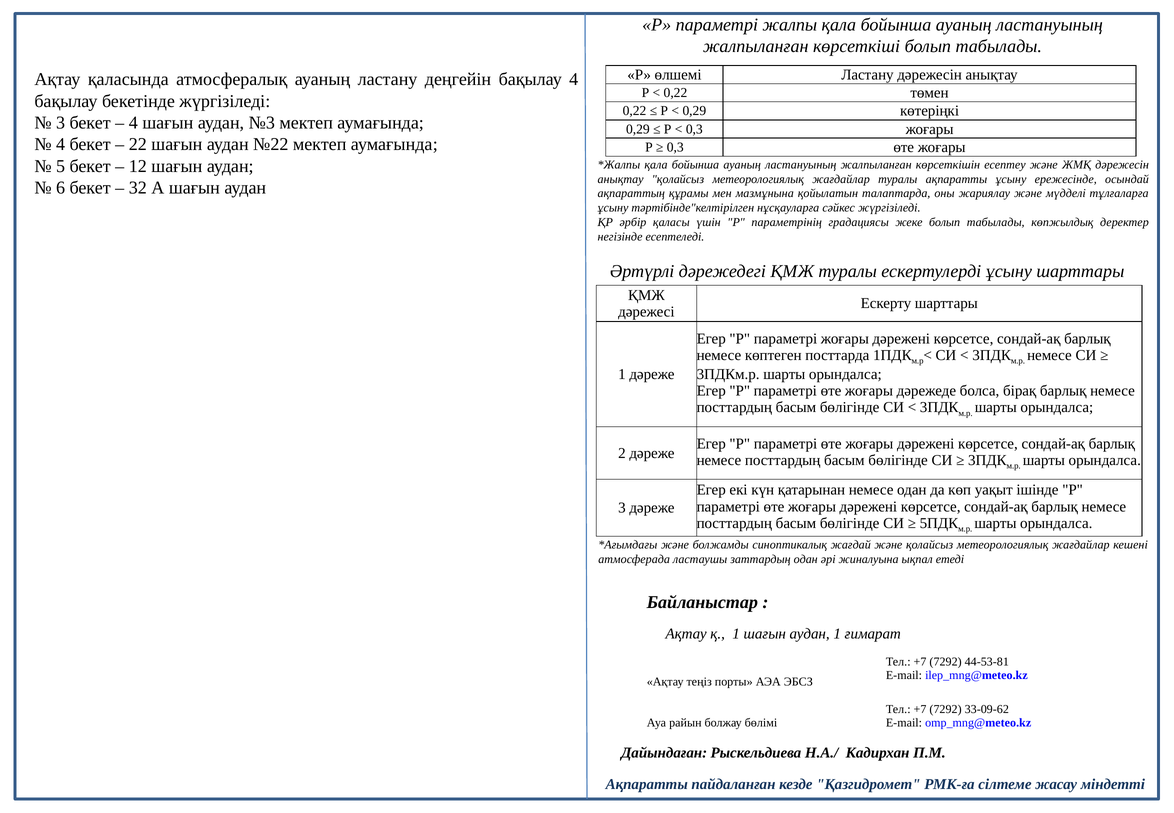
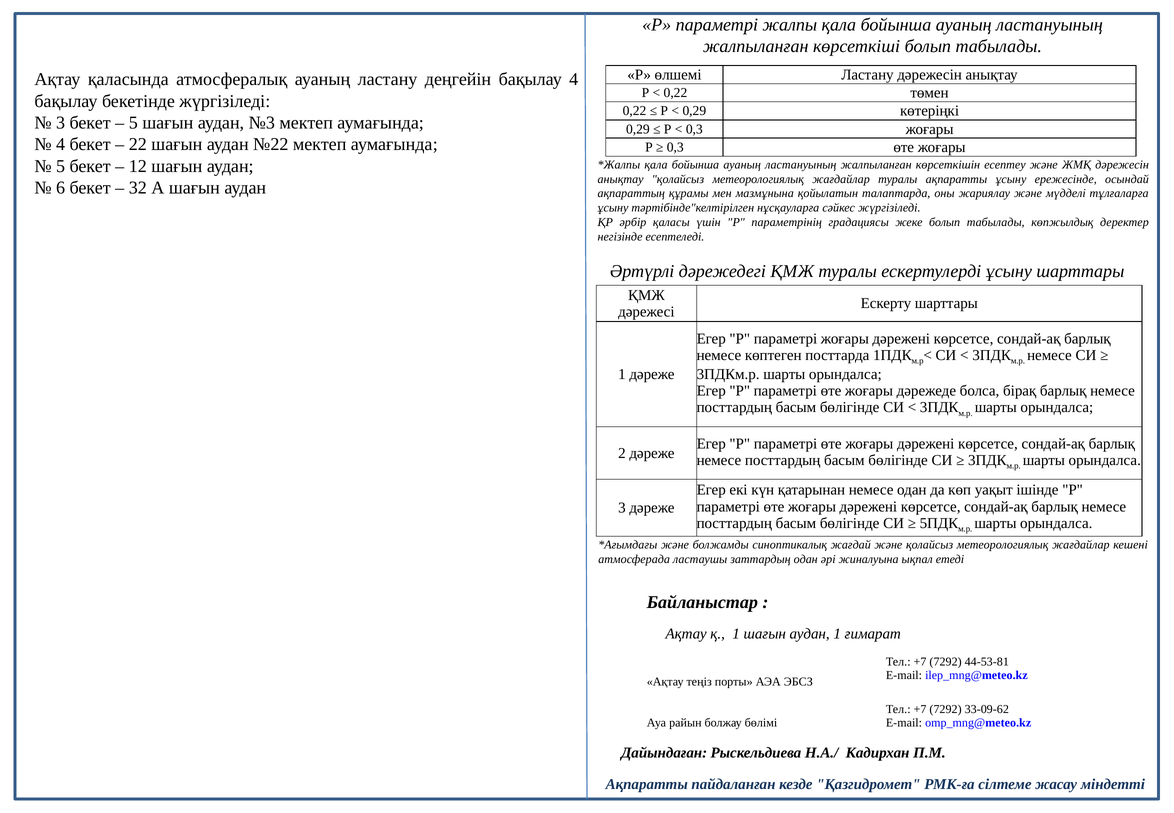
4: 4 -> 5 (133, 123)
